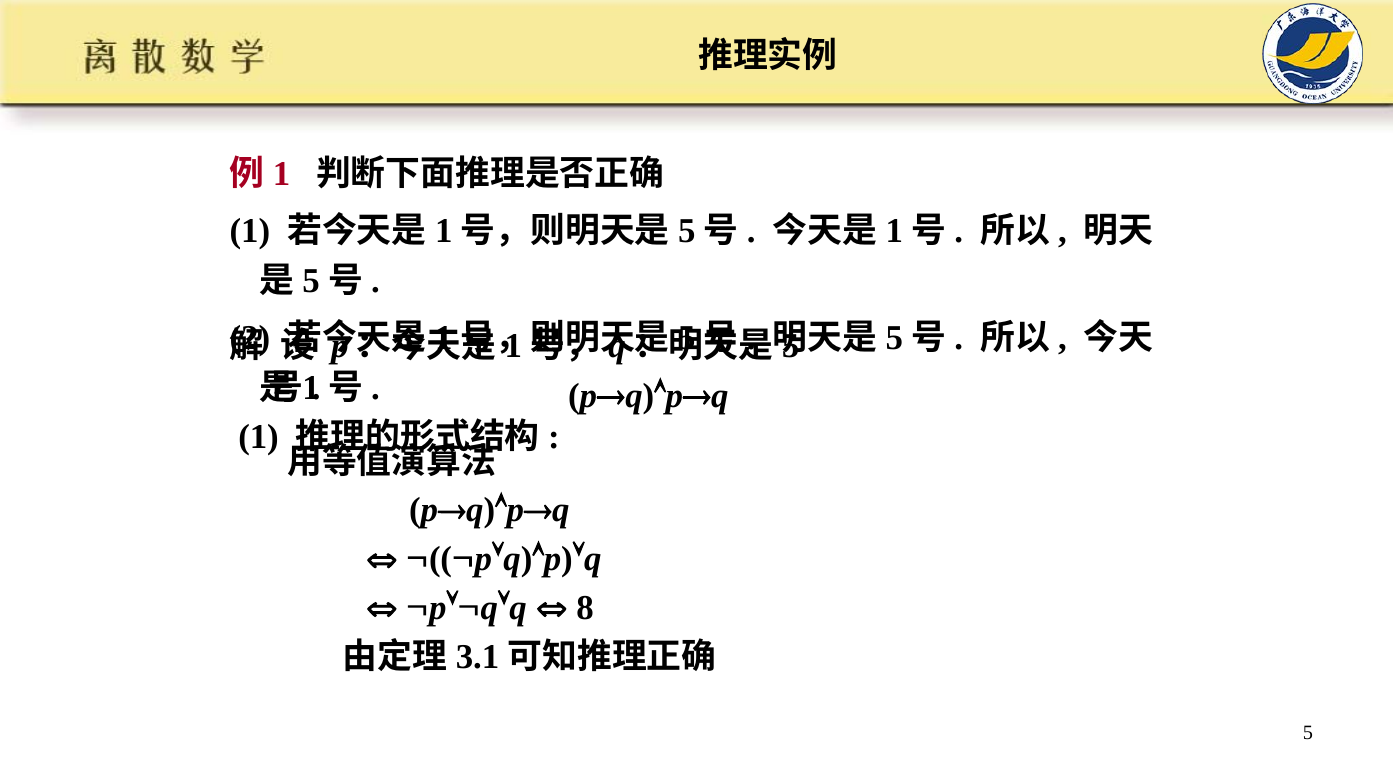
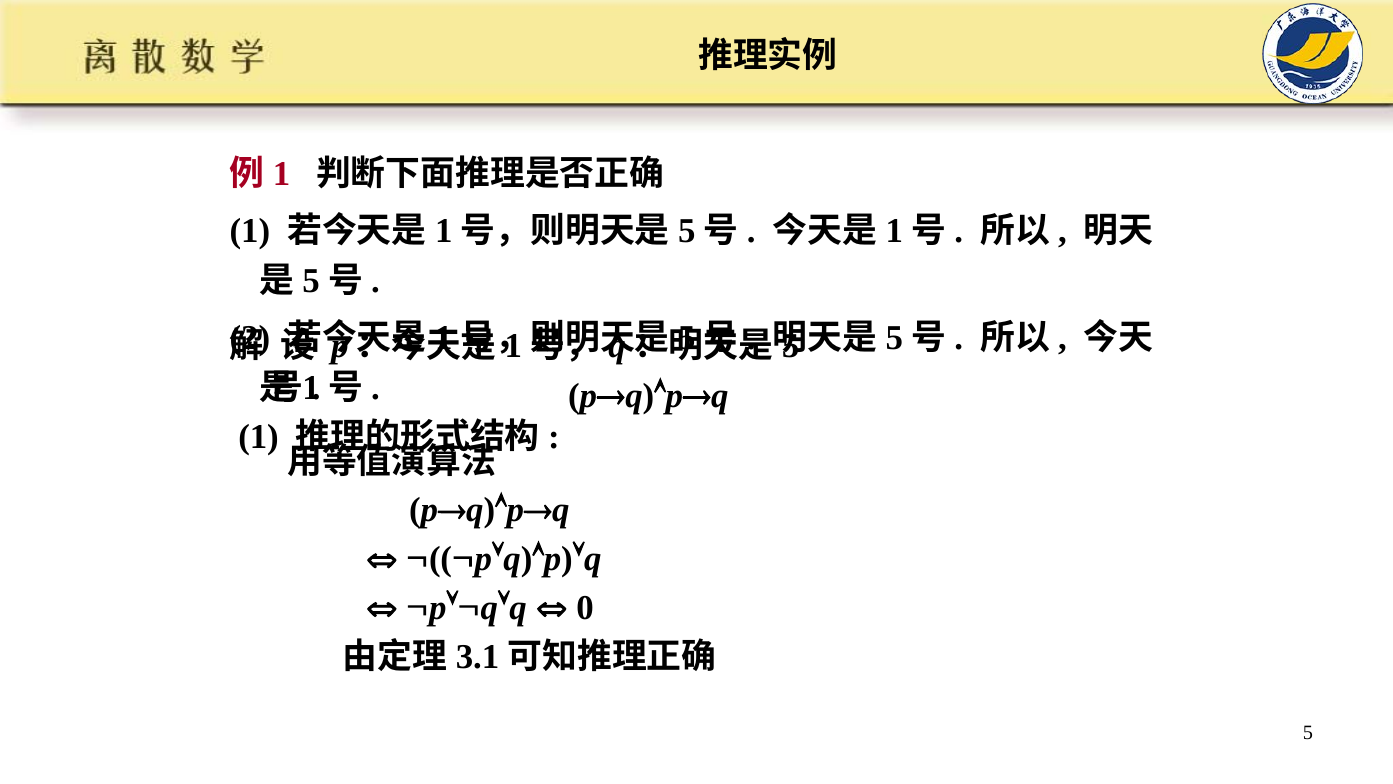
8: 8 -> 0 (585, 608)
